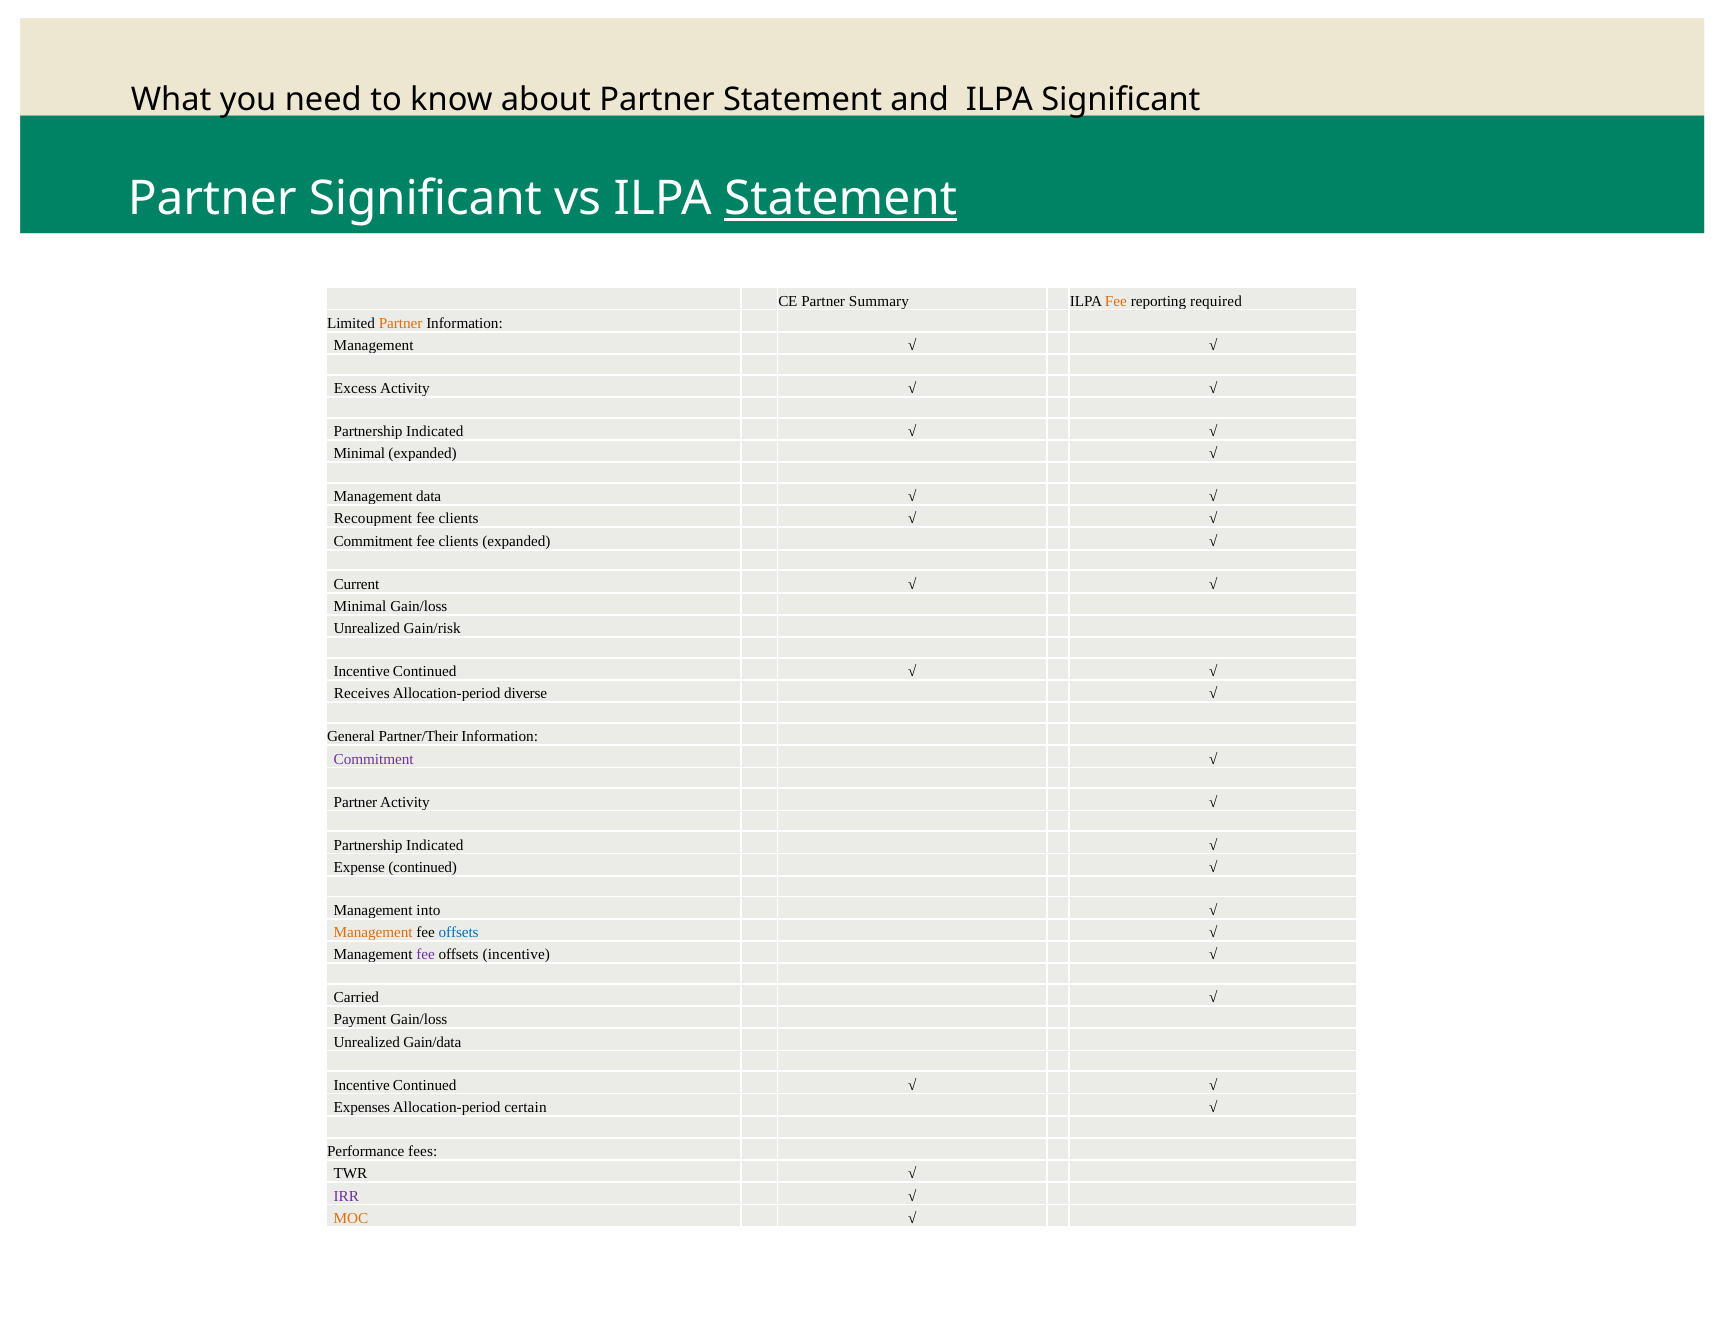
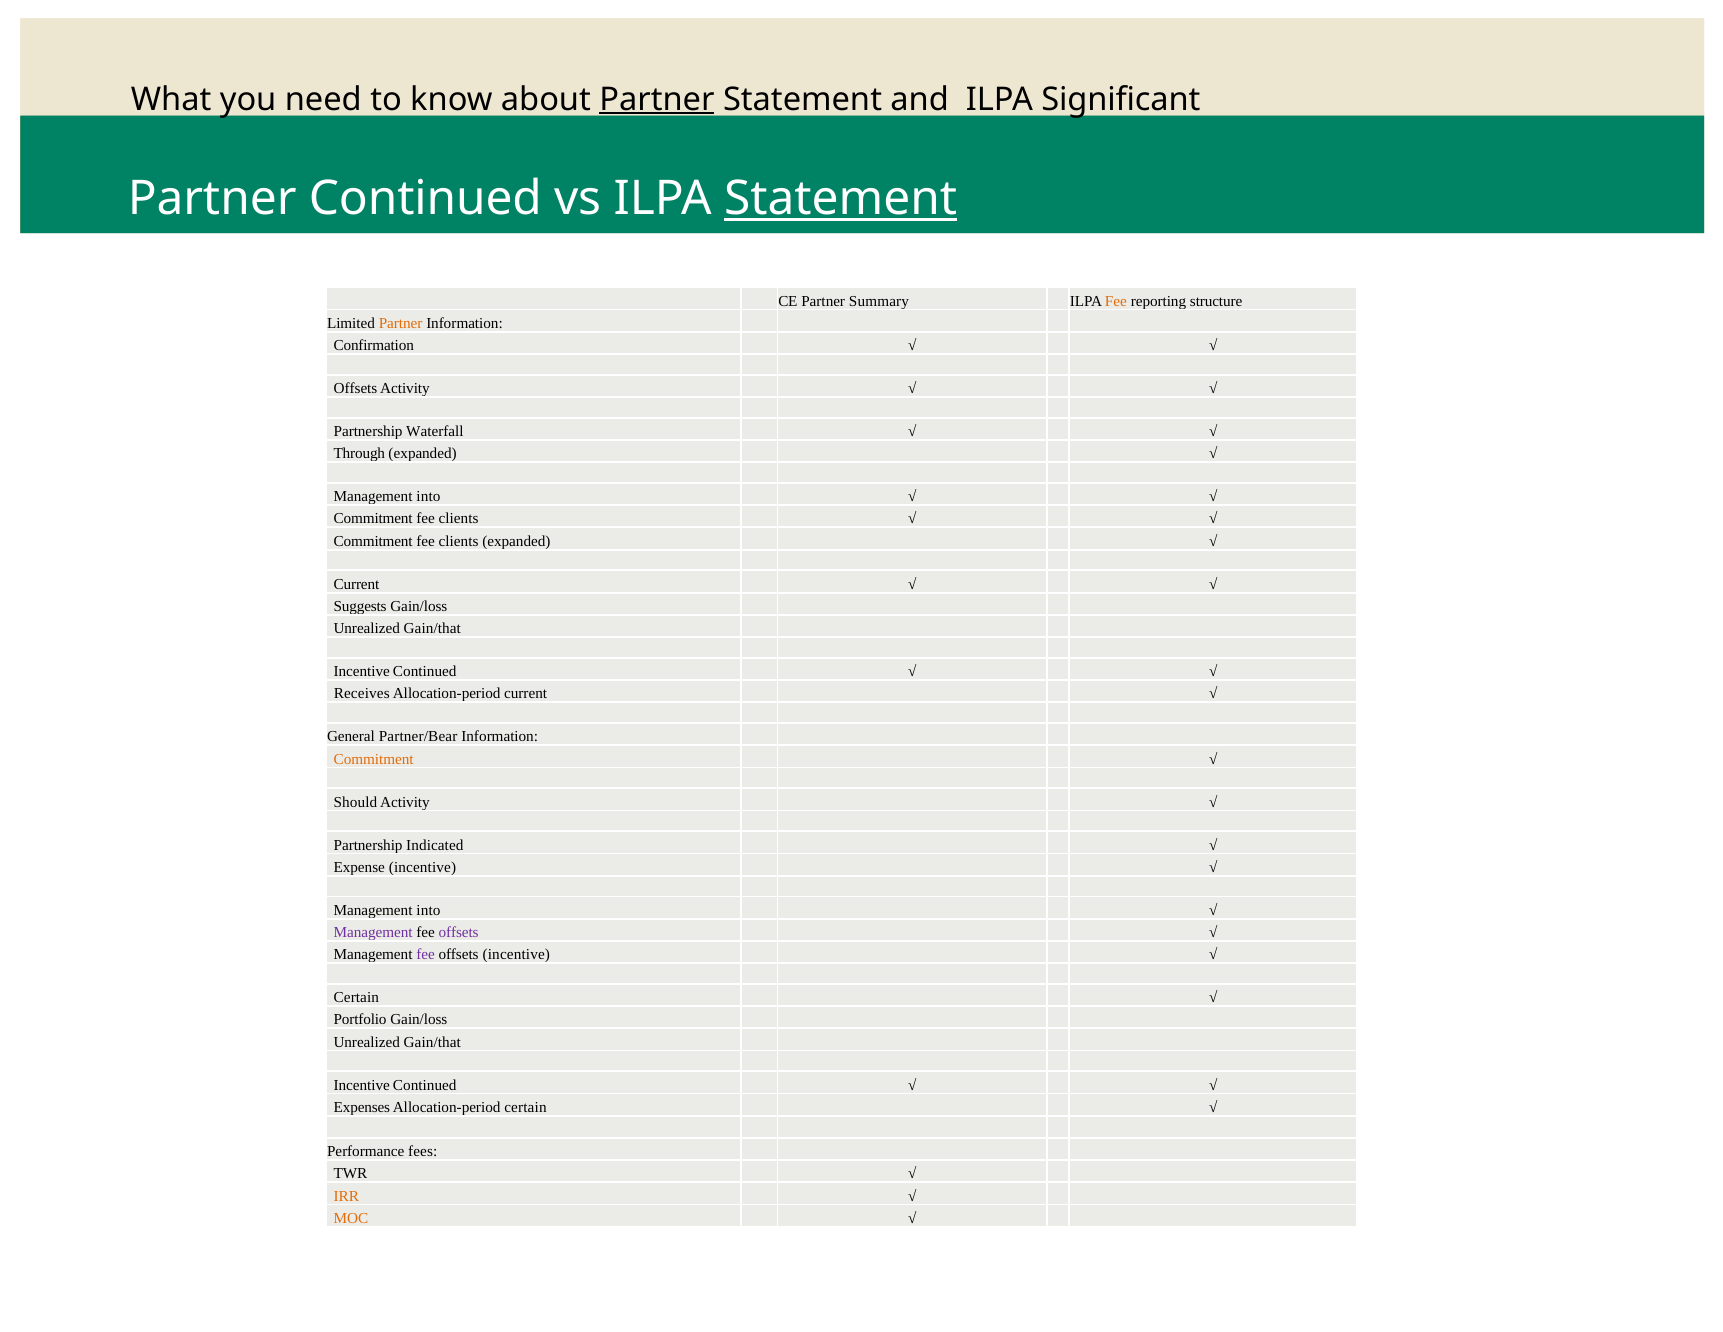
Partner underline: none -> present (657, 99)
Partner Significant: Significant -> Continued (425, 199)
required: required -> structure (1216, 301)
Management: Management -> Confirmation (374, 345)
Excess: Excess -> Offsets (356, 388)
Indicated: Indicated -> Waterfall (435, 431)
Minimal: Minimal -> Through (359, 454)
data: data -> into (429, 497)
Recoupment: Recoupment -> Commitment (373, 519)
Minimal: Minimal -> Suggests (360, 606)
Gain/risk: Gain/risk -> Gain/that (432, 628)
Allocation-period diverse: diverse -> current (526, 693)
Partner/Their: Partner/Their -> Partner/Bear (418, 736)
Commitment colour: purple -> orange (374, 759)
Partner: Partner -> Should (355, 802)
Expense continued: continued -> incentive (422, 867)
Management colour: orange -> purple (373, 932)
offsets colour: blue -> purple (459, 932)
Carried: Carried -> Certain (356, 997)
Payment: Payment -> Portfolio (360, 1019)
Gain/data: Gain/data -> Gain/that (432, 1042)
IRR colour: purple -> orange (346, 1196)
